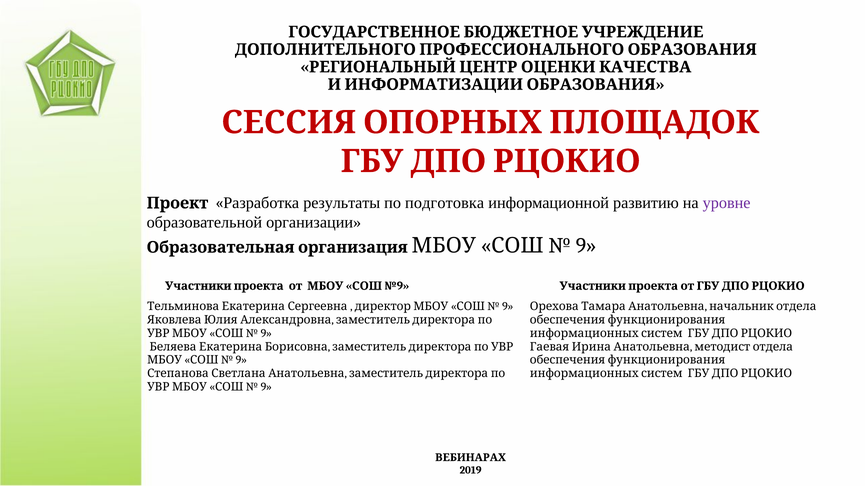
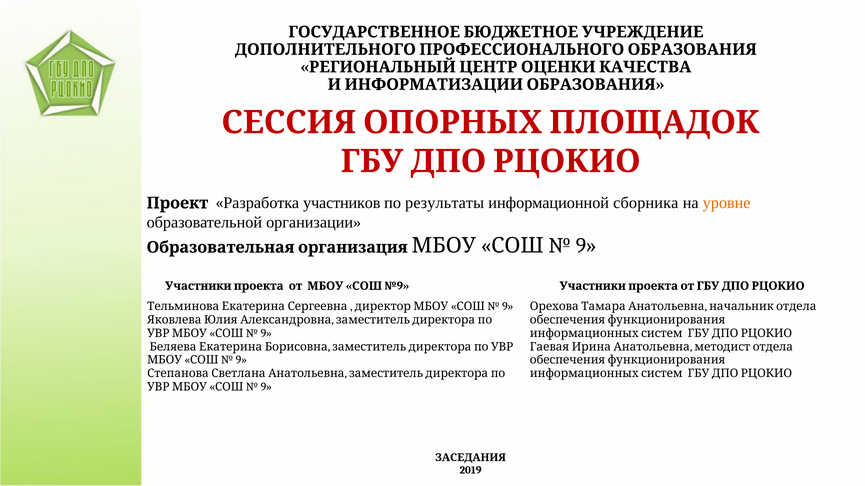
результаты: результаты -> участников (342, 203)
подготовка: подготовка -> результаты (445, 203)
развитию: развитию -> сборника (646, 203)
уровне colour: purple -> orange (727, 203)
ВЕБИНАРАХ: ВЕБИНАРАХ -> ЗАСЕДАНИЯ (471, 458)
